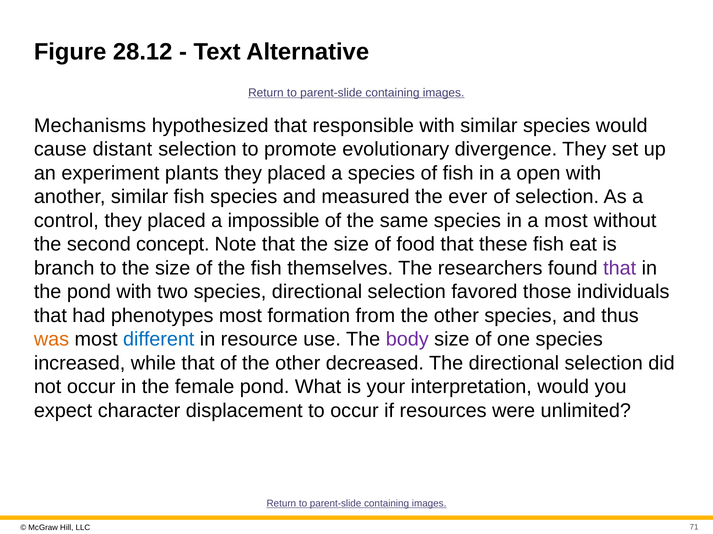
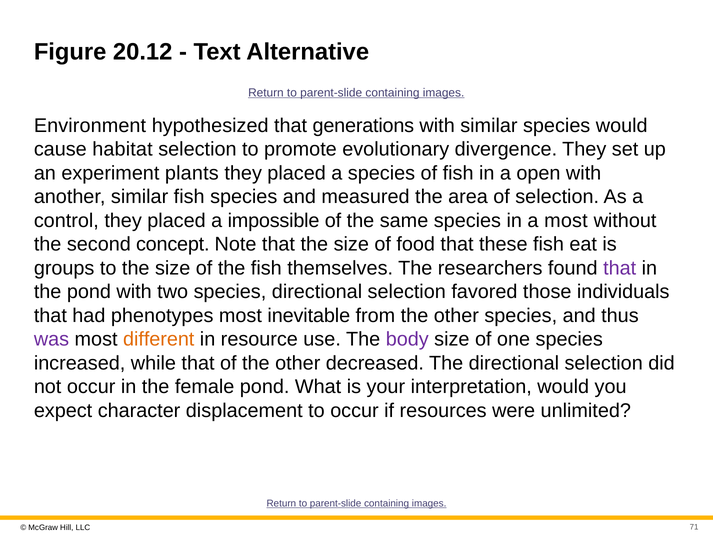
28.12: 28.12 -> 20.12 (143, 52)
Mechanisms: Mechanisms -> Environment (90, 126)
responsible: responsible -> generations (363, 126)
distant: distant -> habitat (122, 150)
ever: ever -> area (468, 197)
branch: branch -> groups (64, 268)
formation: formation -> inevitable (309, 316)
was colour: orange -> purple (51, 340)
different colour: blue -> orange (159, 340)
